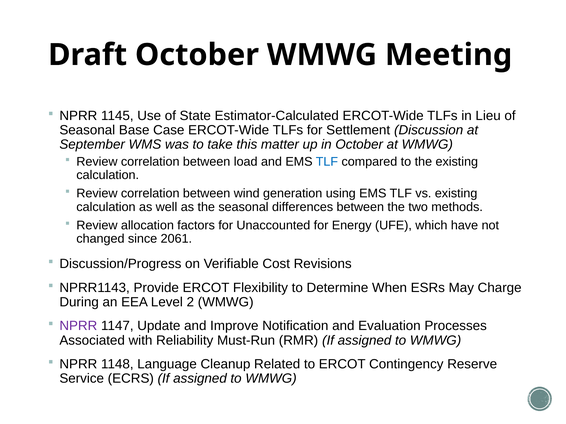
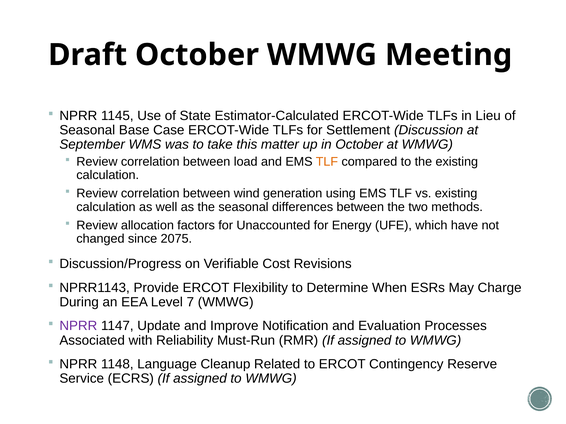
TLF colour: blue -> orange (327, 162)
2061: 2061 -> 2075 (176, 239)
2: 2 -> 7 (190, 302)
